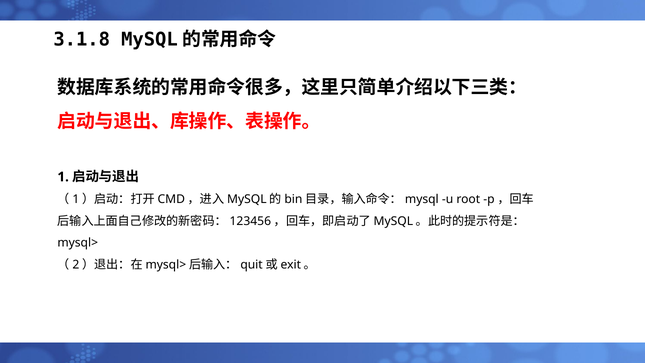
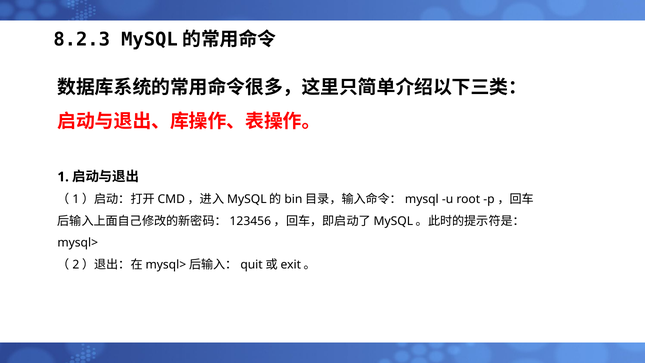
3.1.8: 3.1.8 -> 8.2.3 (82, 39)
